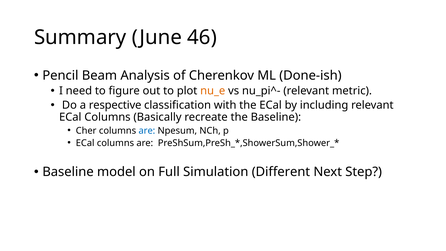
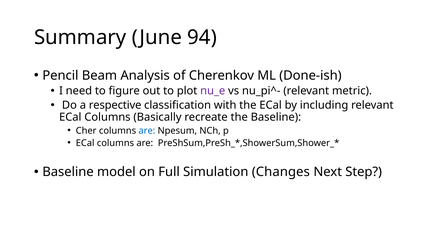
46: 46 -> 94 (202, 37)
nu_e colour: orange -> purple (213, 91)
Different: Different -> Changes (281, 172)
